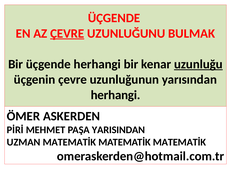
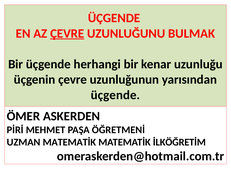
uzunluğu underline: present -> none (198, 64)
herhangi: herhangi -> üçgende (115, 95)
YARISINDAN: YARISINDAN -> ÖĞRETMENİ (118, 130)
MATEMATİK: MATEMATİK -> İLKÖĞRETİM (179, 142)
